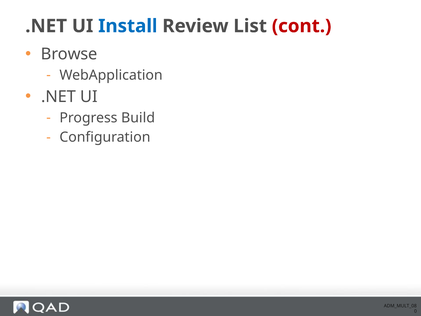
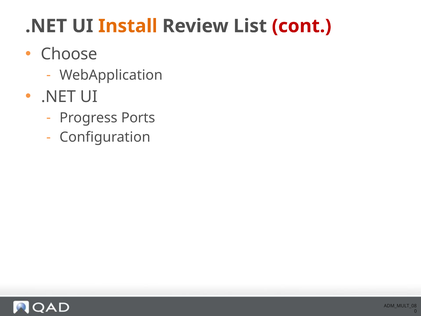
Install colour: blue -> orange (128, 26)
Browse: Browse -> Choose (69, 54)
Build: Build -> Ports (138, 118)
